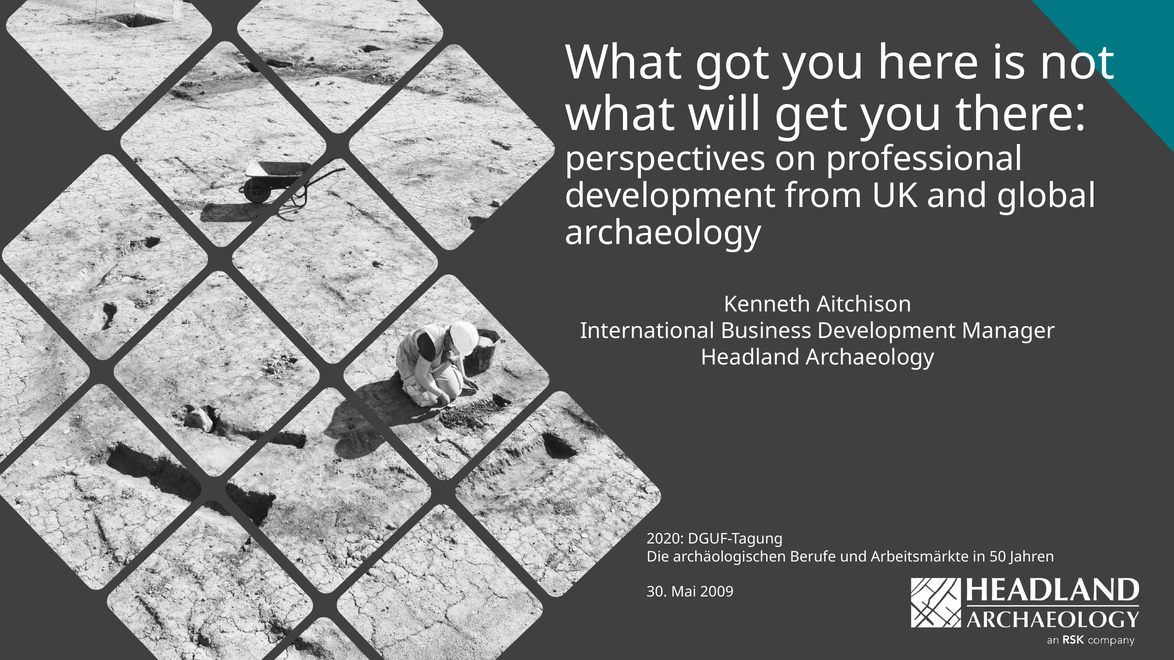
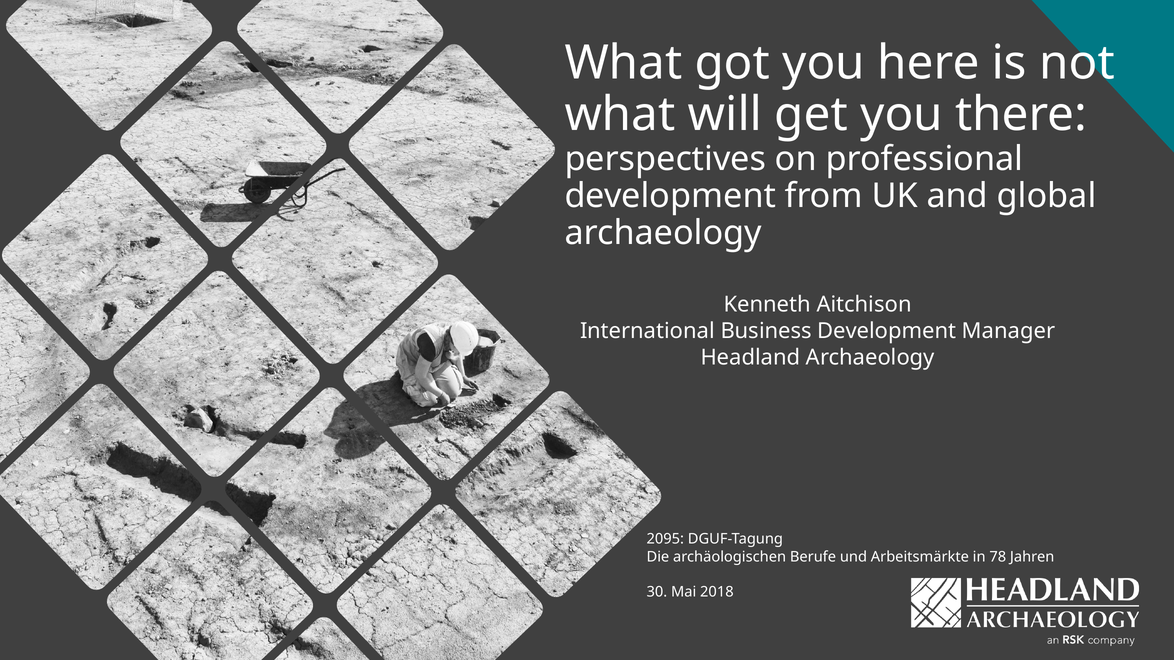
2020: 2020 -> 2095 (665, 539)
50: 50 -> 78 (998, 557)
2009: 2009 -> 2018 (717, 592)
